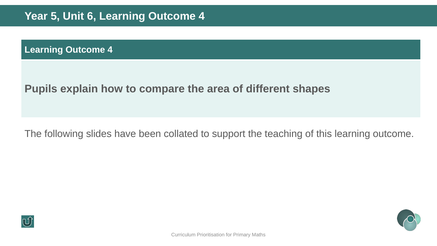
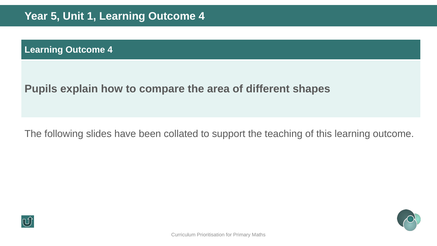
6: 6 -> 1 (92, 16)
